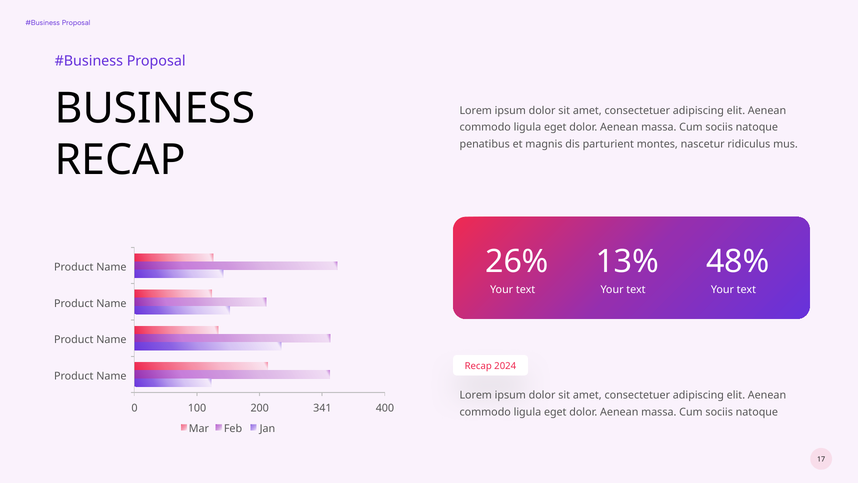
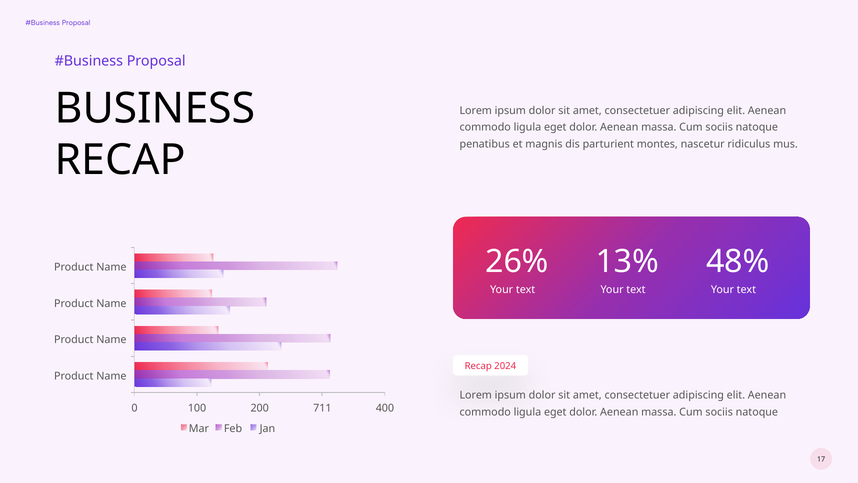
341: 341 -> 711 (322, 408)
